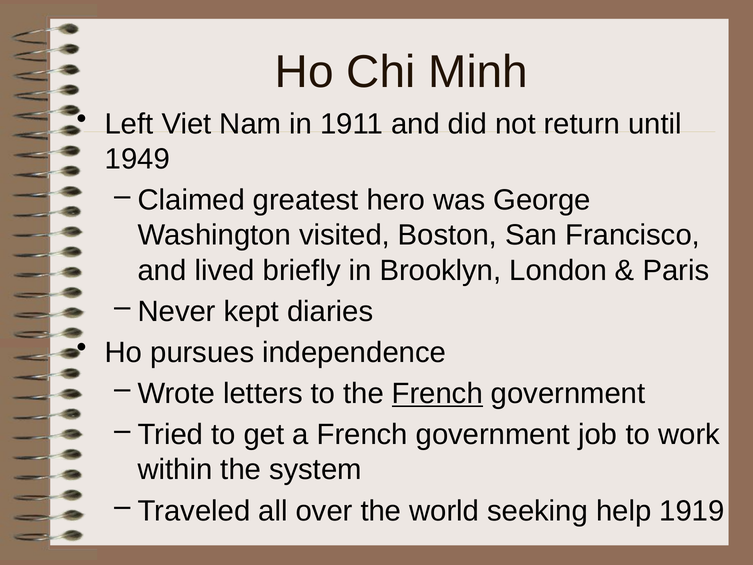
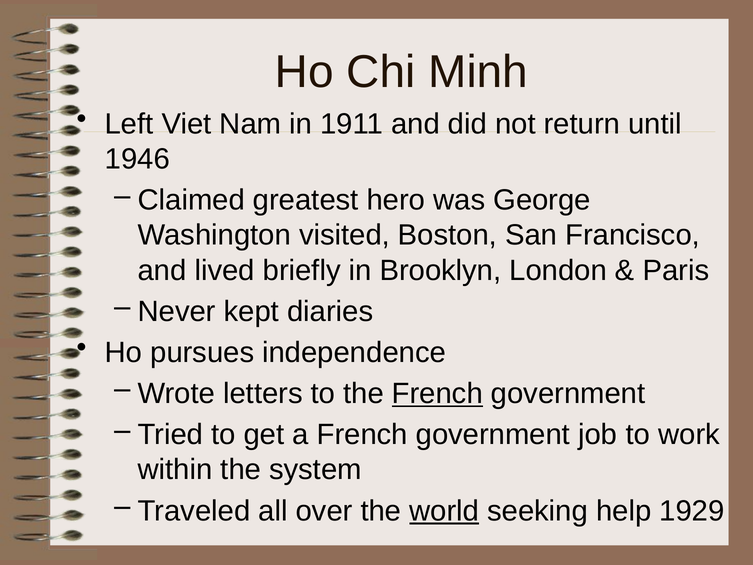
1949: 1949 -> 1946 (137, 159)
world underline: none -> present (444, 511)
1919: 1919 -> 1929 (692, 511)
